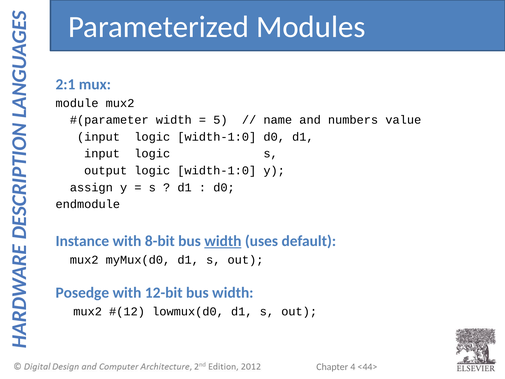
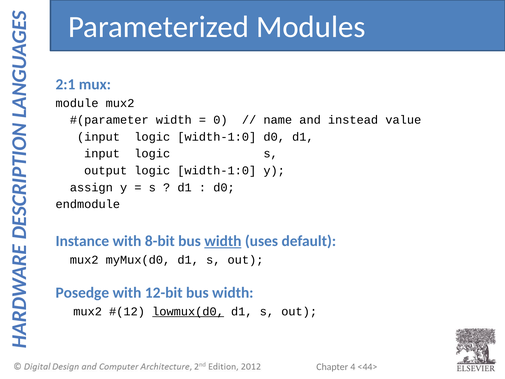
5: 5 -> 0 (220, 120)
numbers: numbers -> instead (353, 120)
lowmux(d0 underline: none -> present (188, 311)
